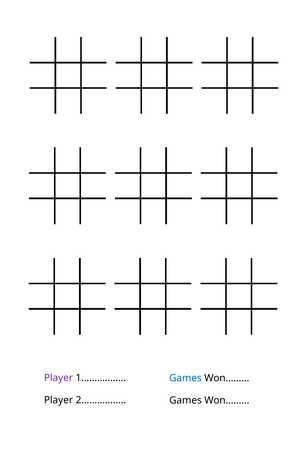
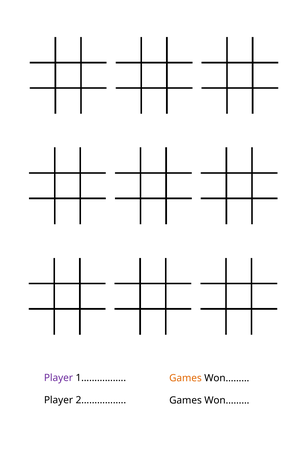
Games colour: blue -> orange (185, 378)
